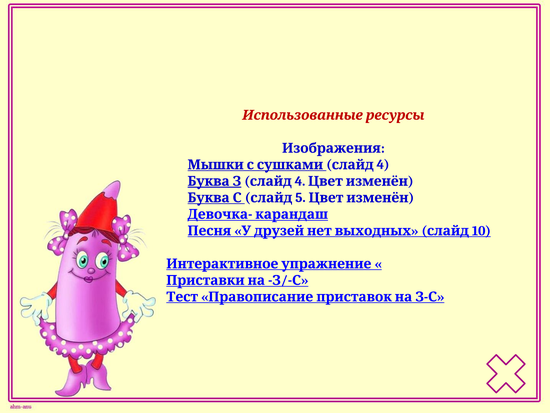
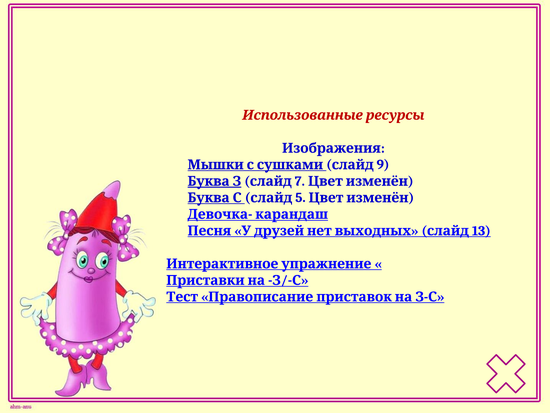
4: 4 -> 9 (383, 165)
4: 4 -> 7 (300, 181)
10: 10 -> 13 (481, 231)
